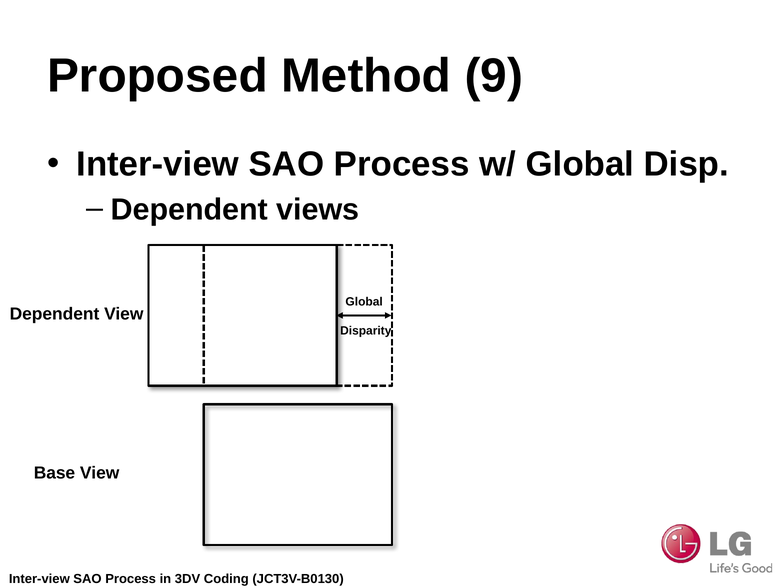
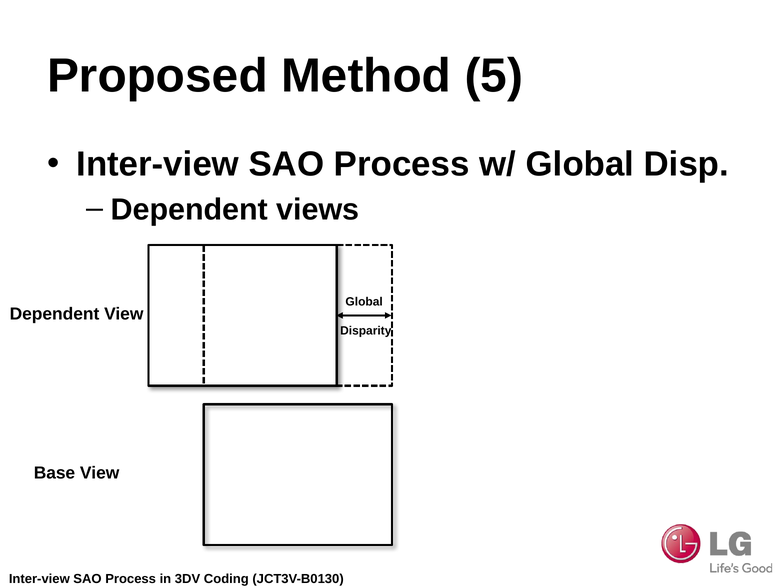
9: 9 -> 5 (494, 76)
